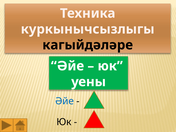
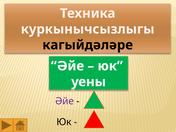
Әйе colour: blue -> purple (65, 101)
